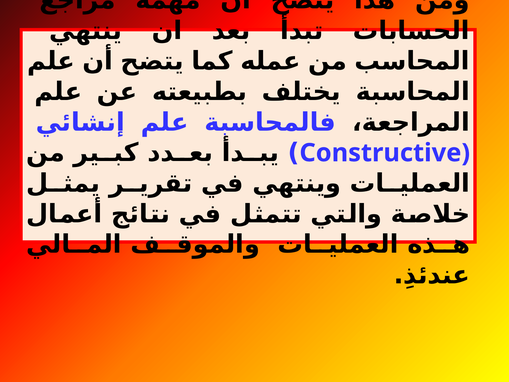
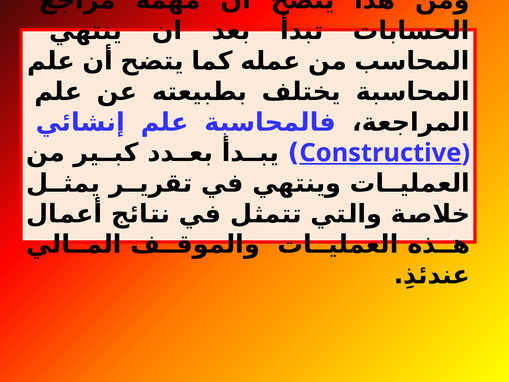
Constructive underline: none -> present (380, 153)
